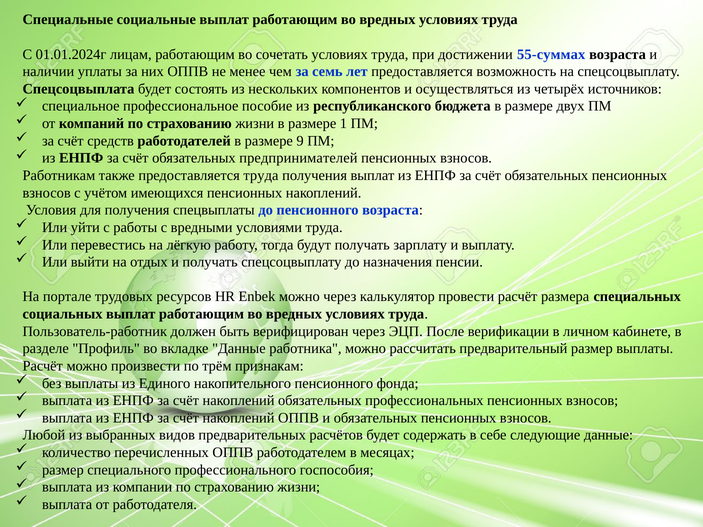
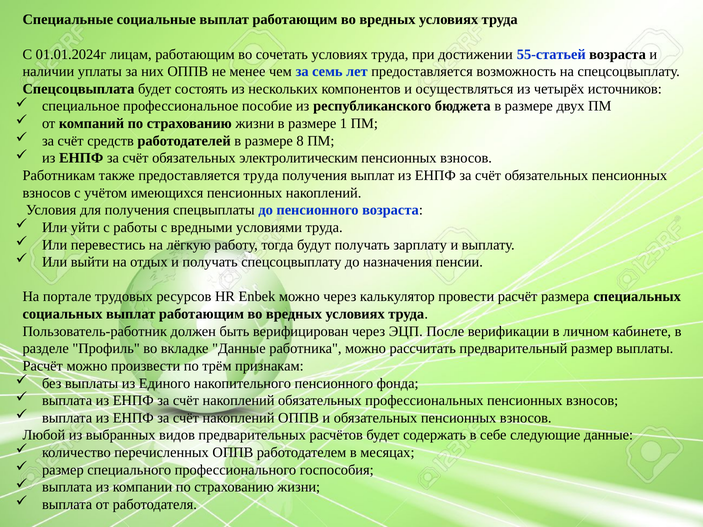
55-суммах: 55-суммах -> 55-статьей (551, 54)
9: 9 -> 8 (300, 141)
предпринимателей: предпринимателей -> электролитическим (299, 158)
